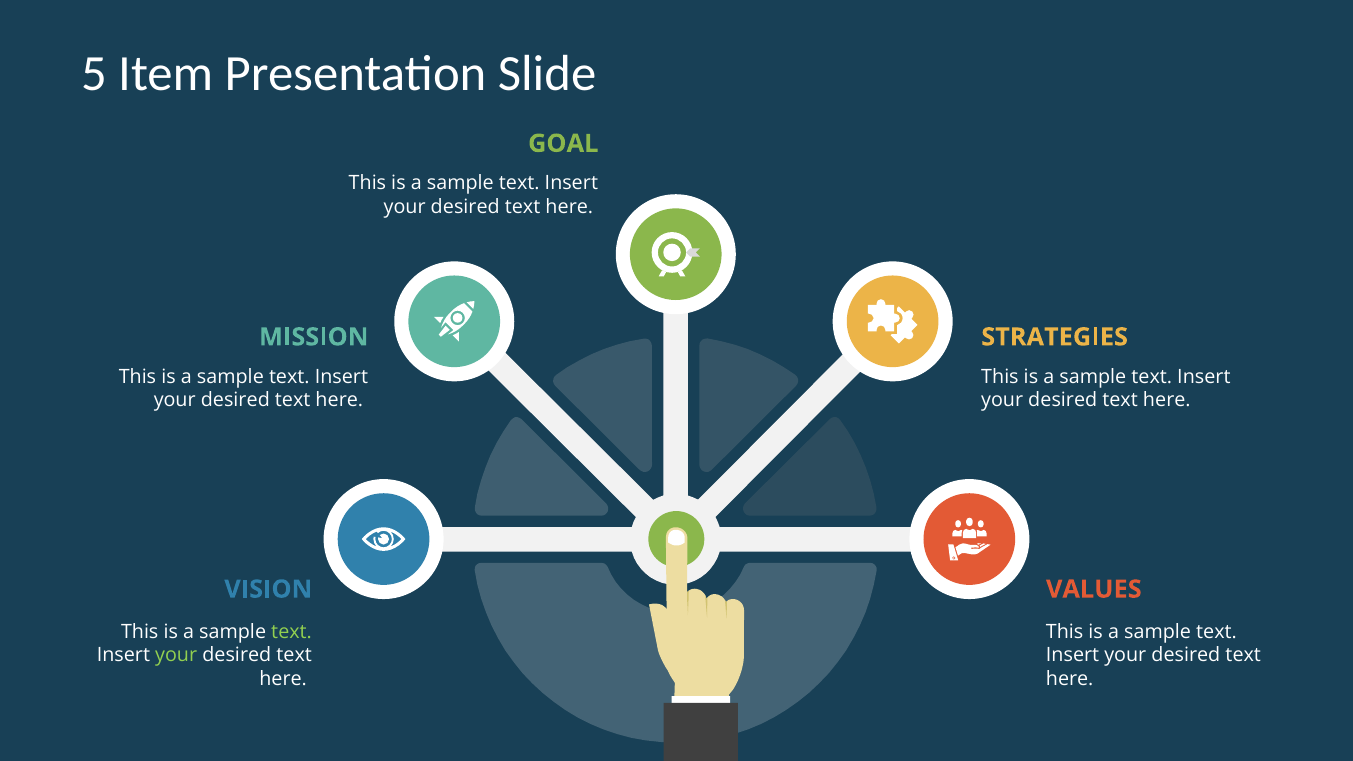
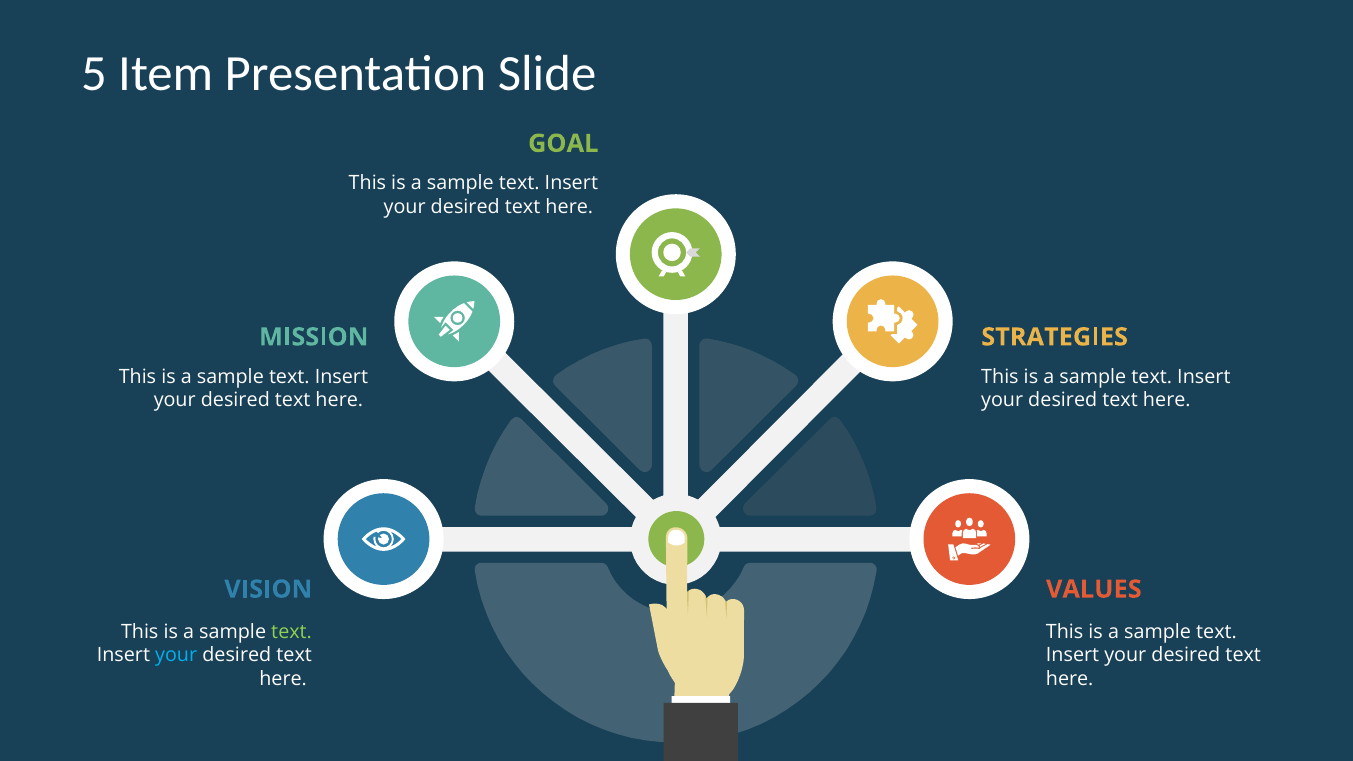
your colour: light green -> light blue (176, 656)
